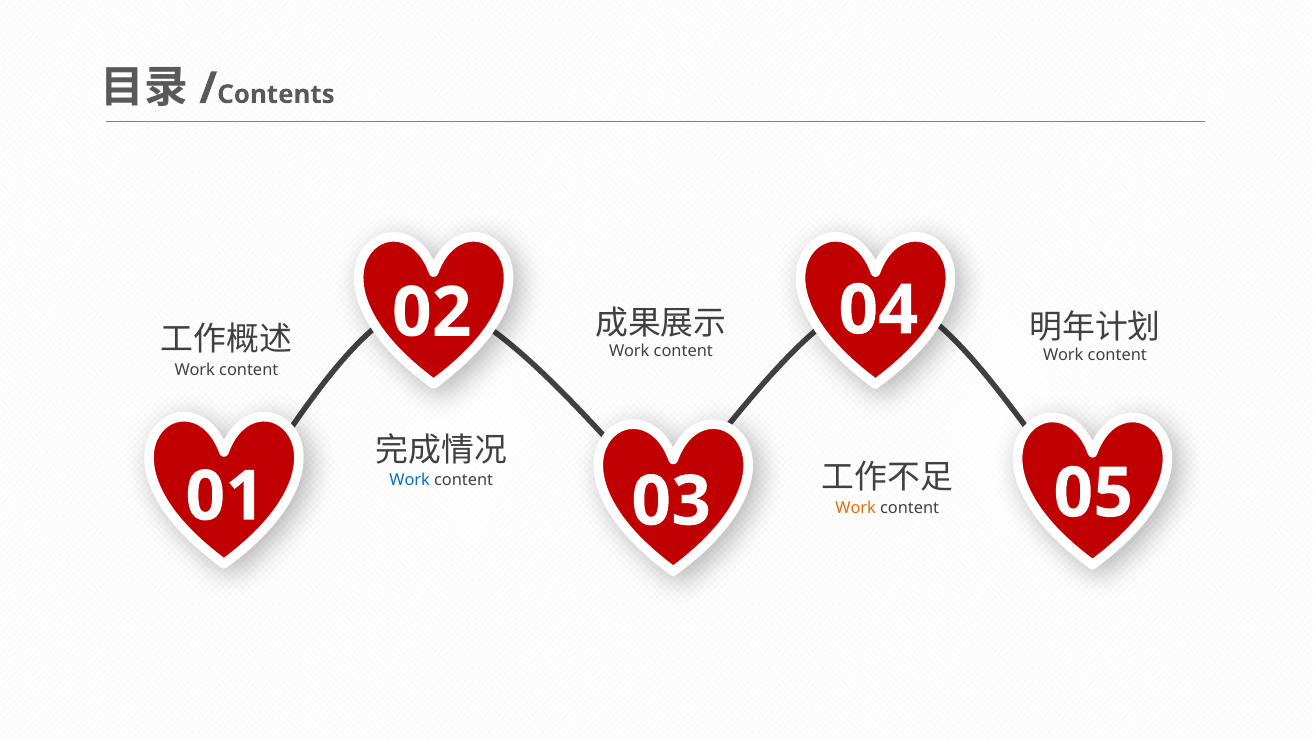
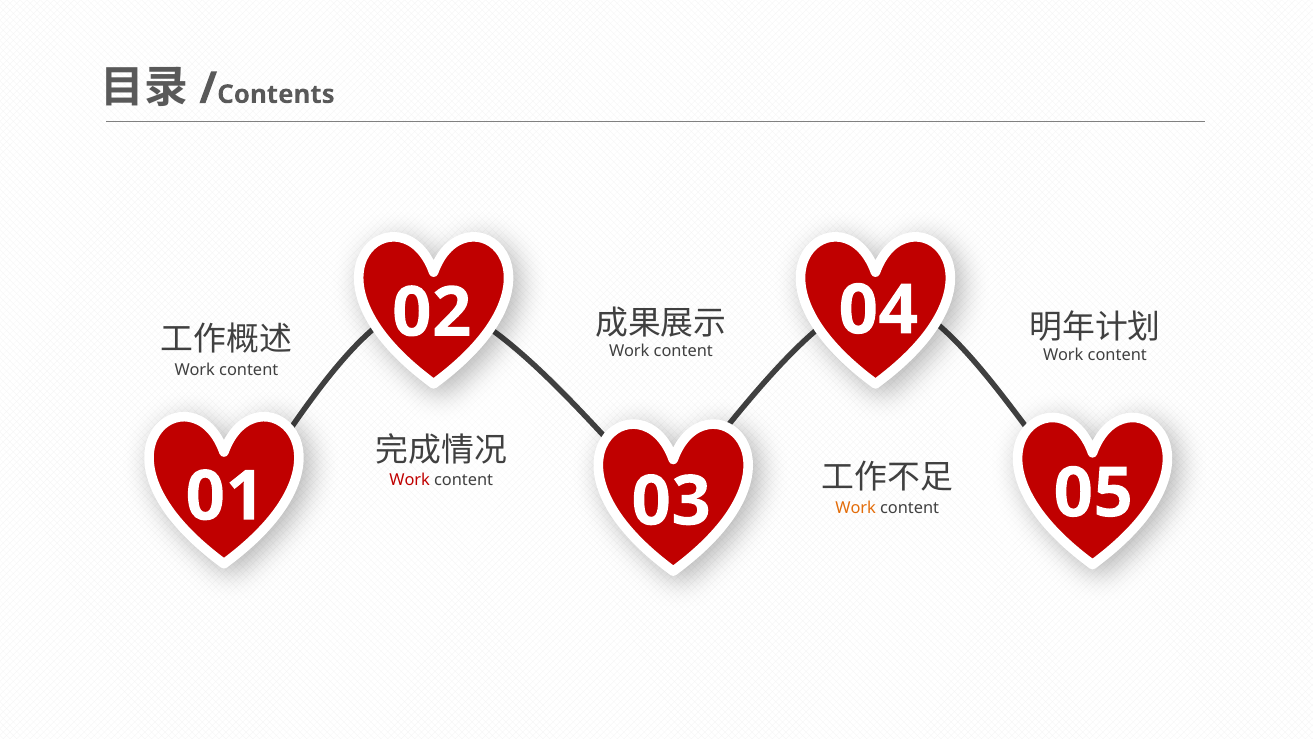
Work colour: blue -> red (410, 480)
